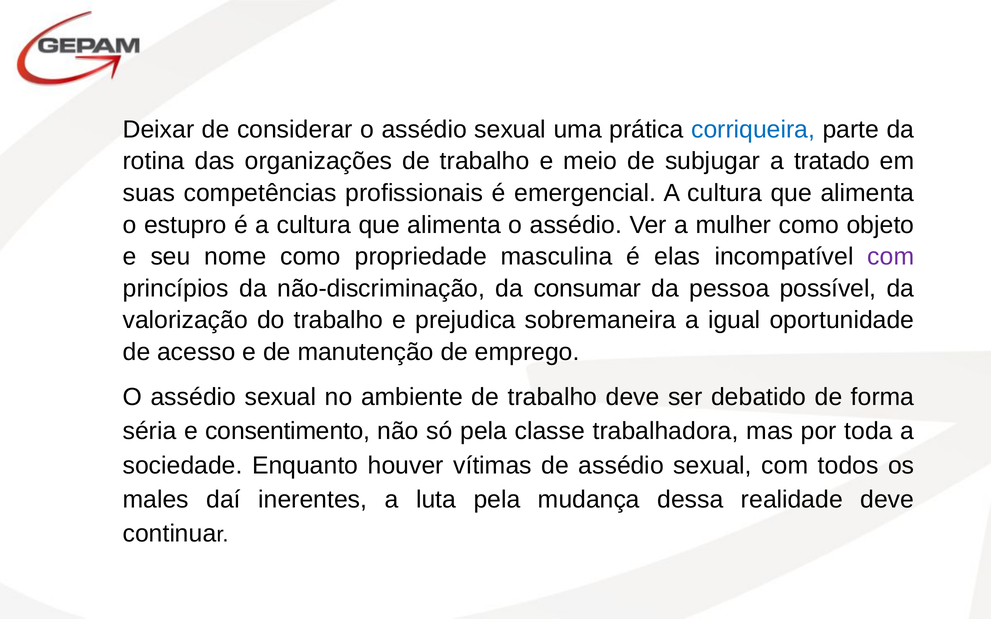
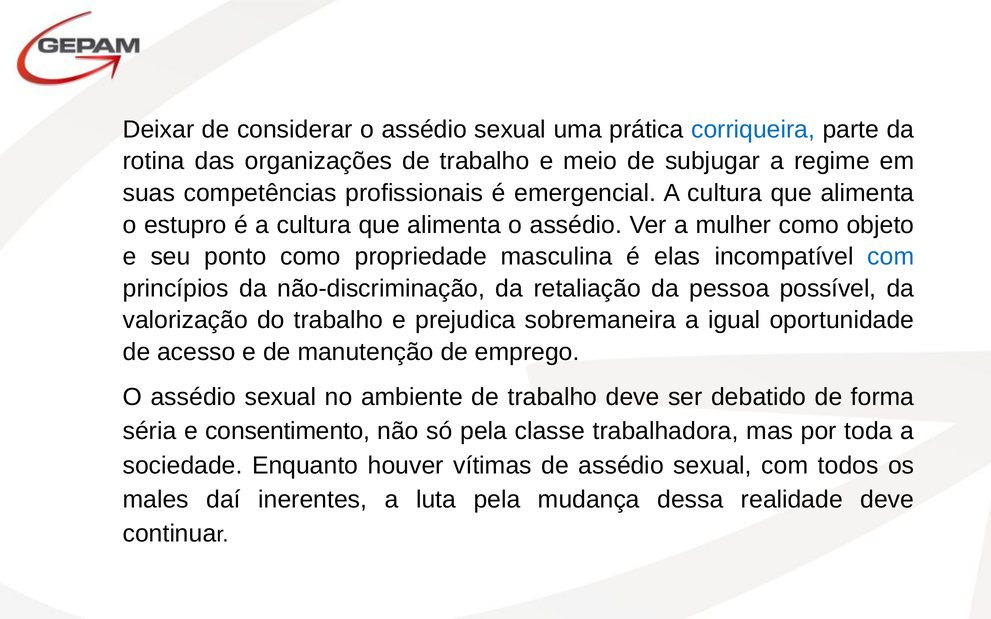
tratado: tratado -> regime (832, 161)
nome: nome -> ponto (235, 257)
com colour: purple -> blue (891, 257)
consumar: consumar -> retaliação (587, 289)
